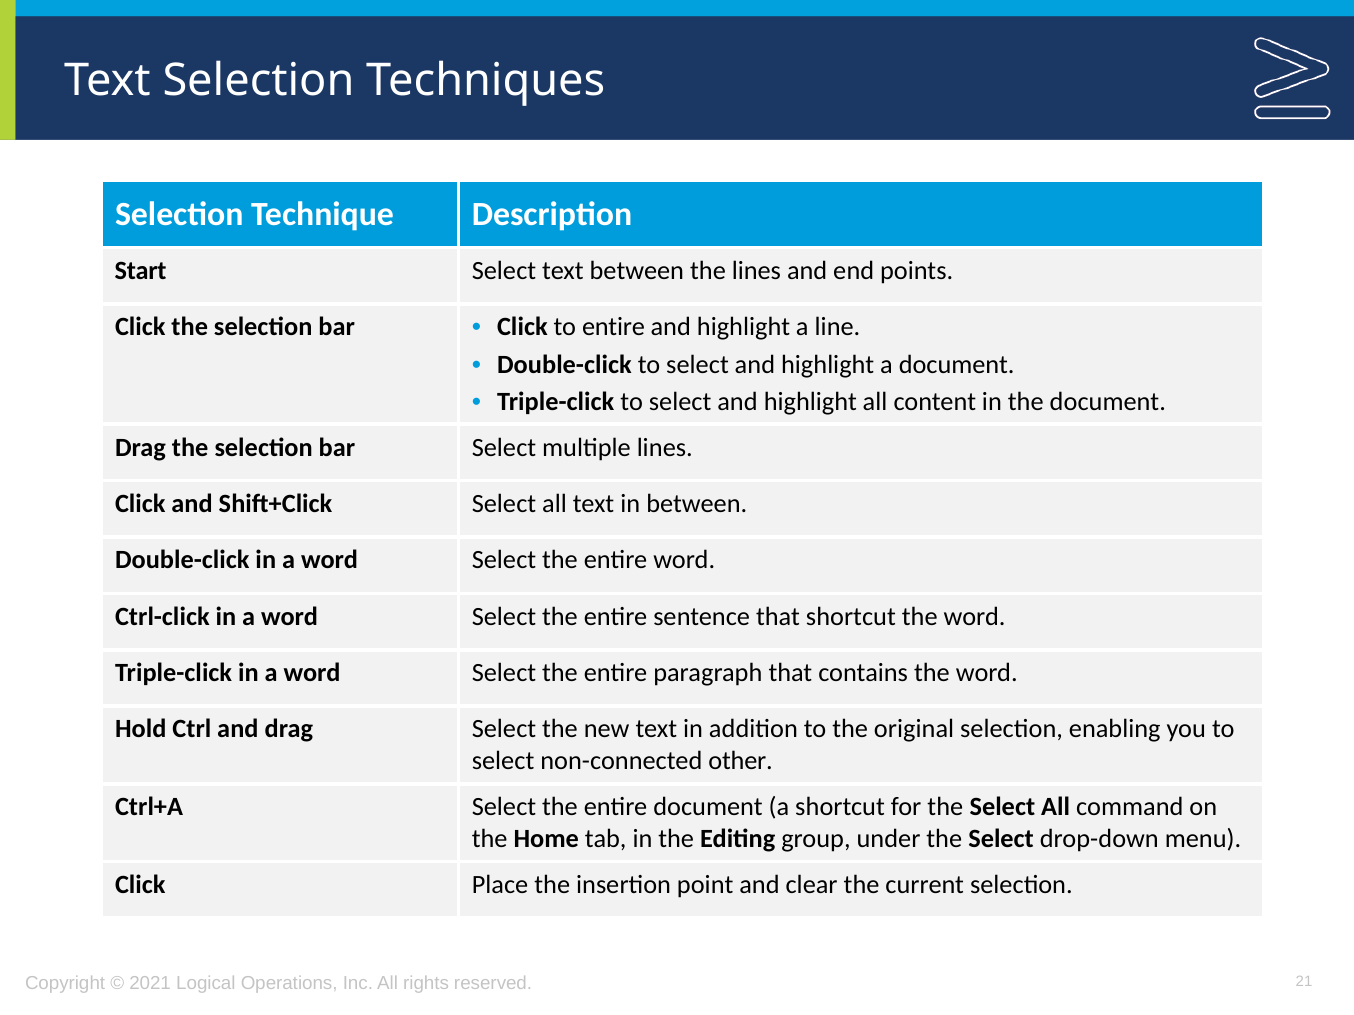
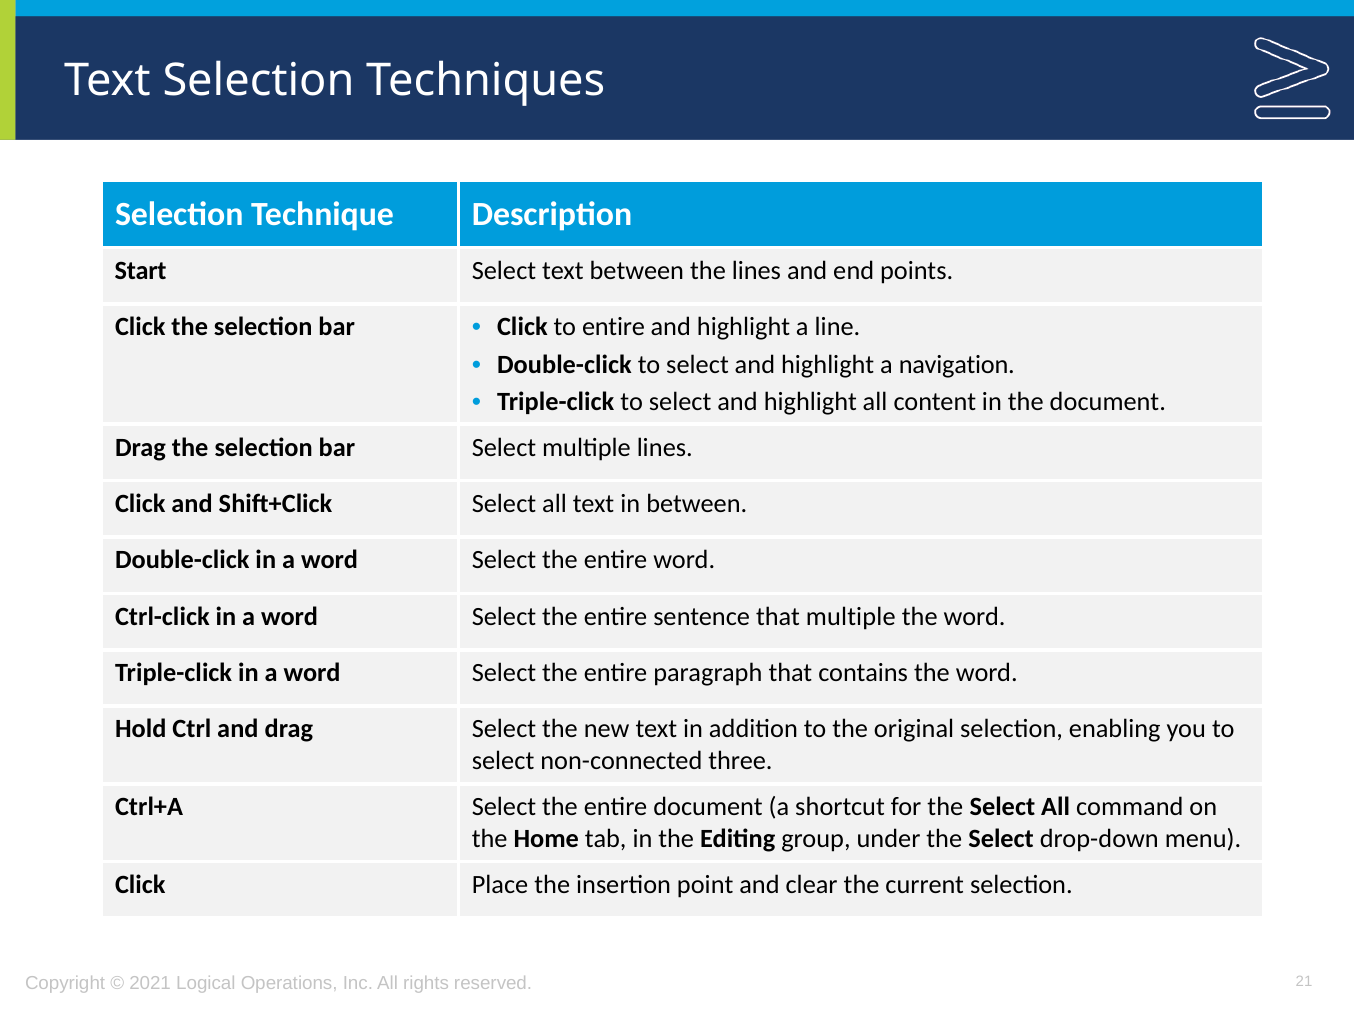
a document: document -> navigation (957, 365)
that shortcut: shortcut -> multiple (851, 617)
other: other -> three (741, 762)
